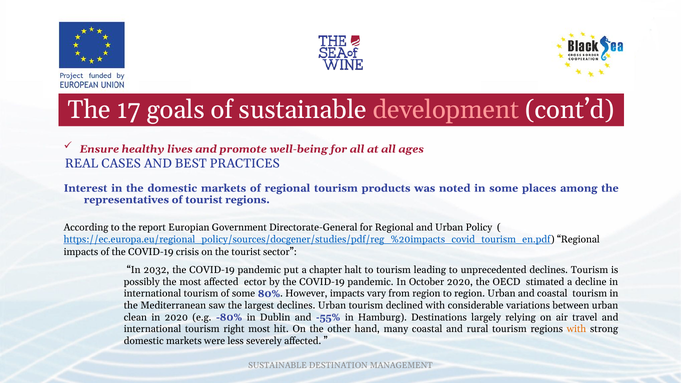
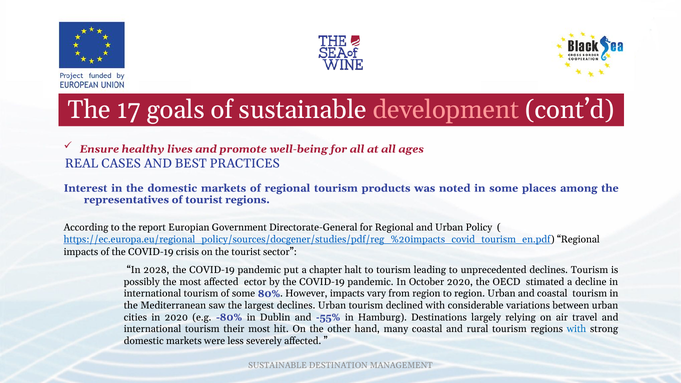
2032: 2032 -> 2028 (156, 270)
clean: clean -> cities (135, 317)
right: right -> their (234, 329)
with colour: orange -> blue (577, 329)
